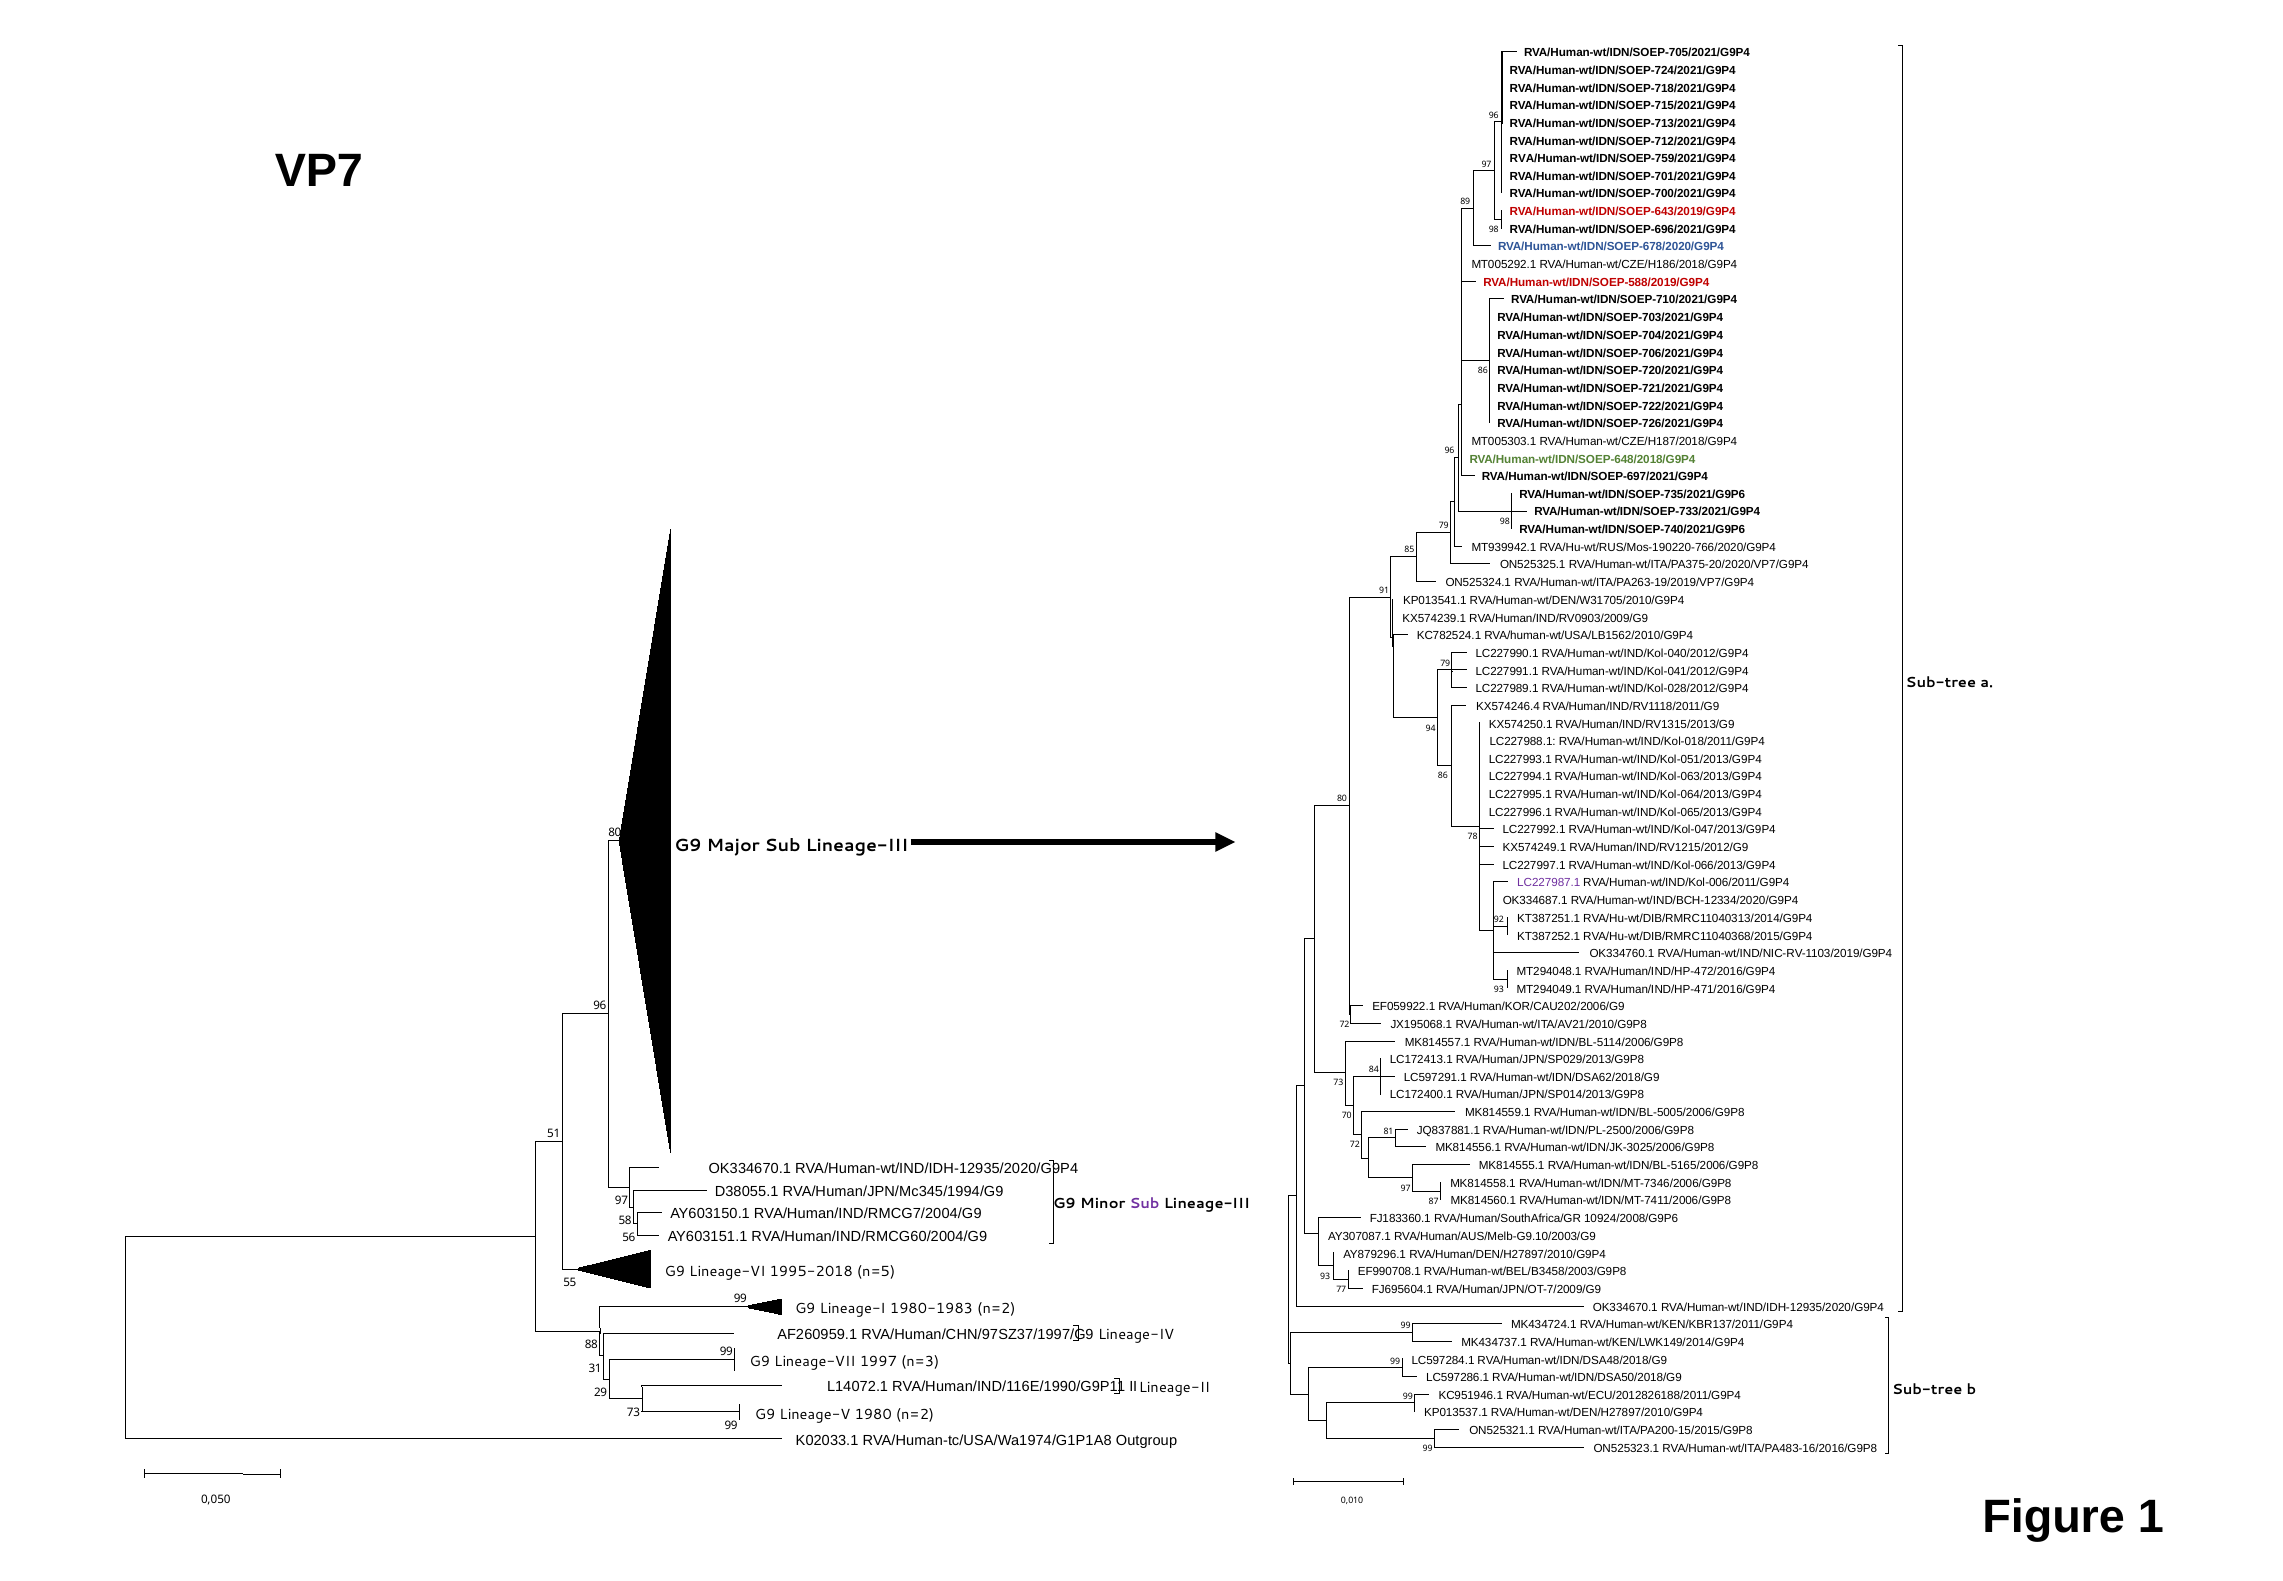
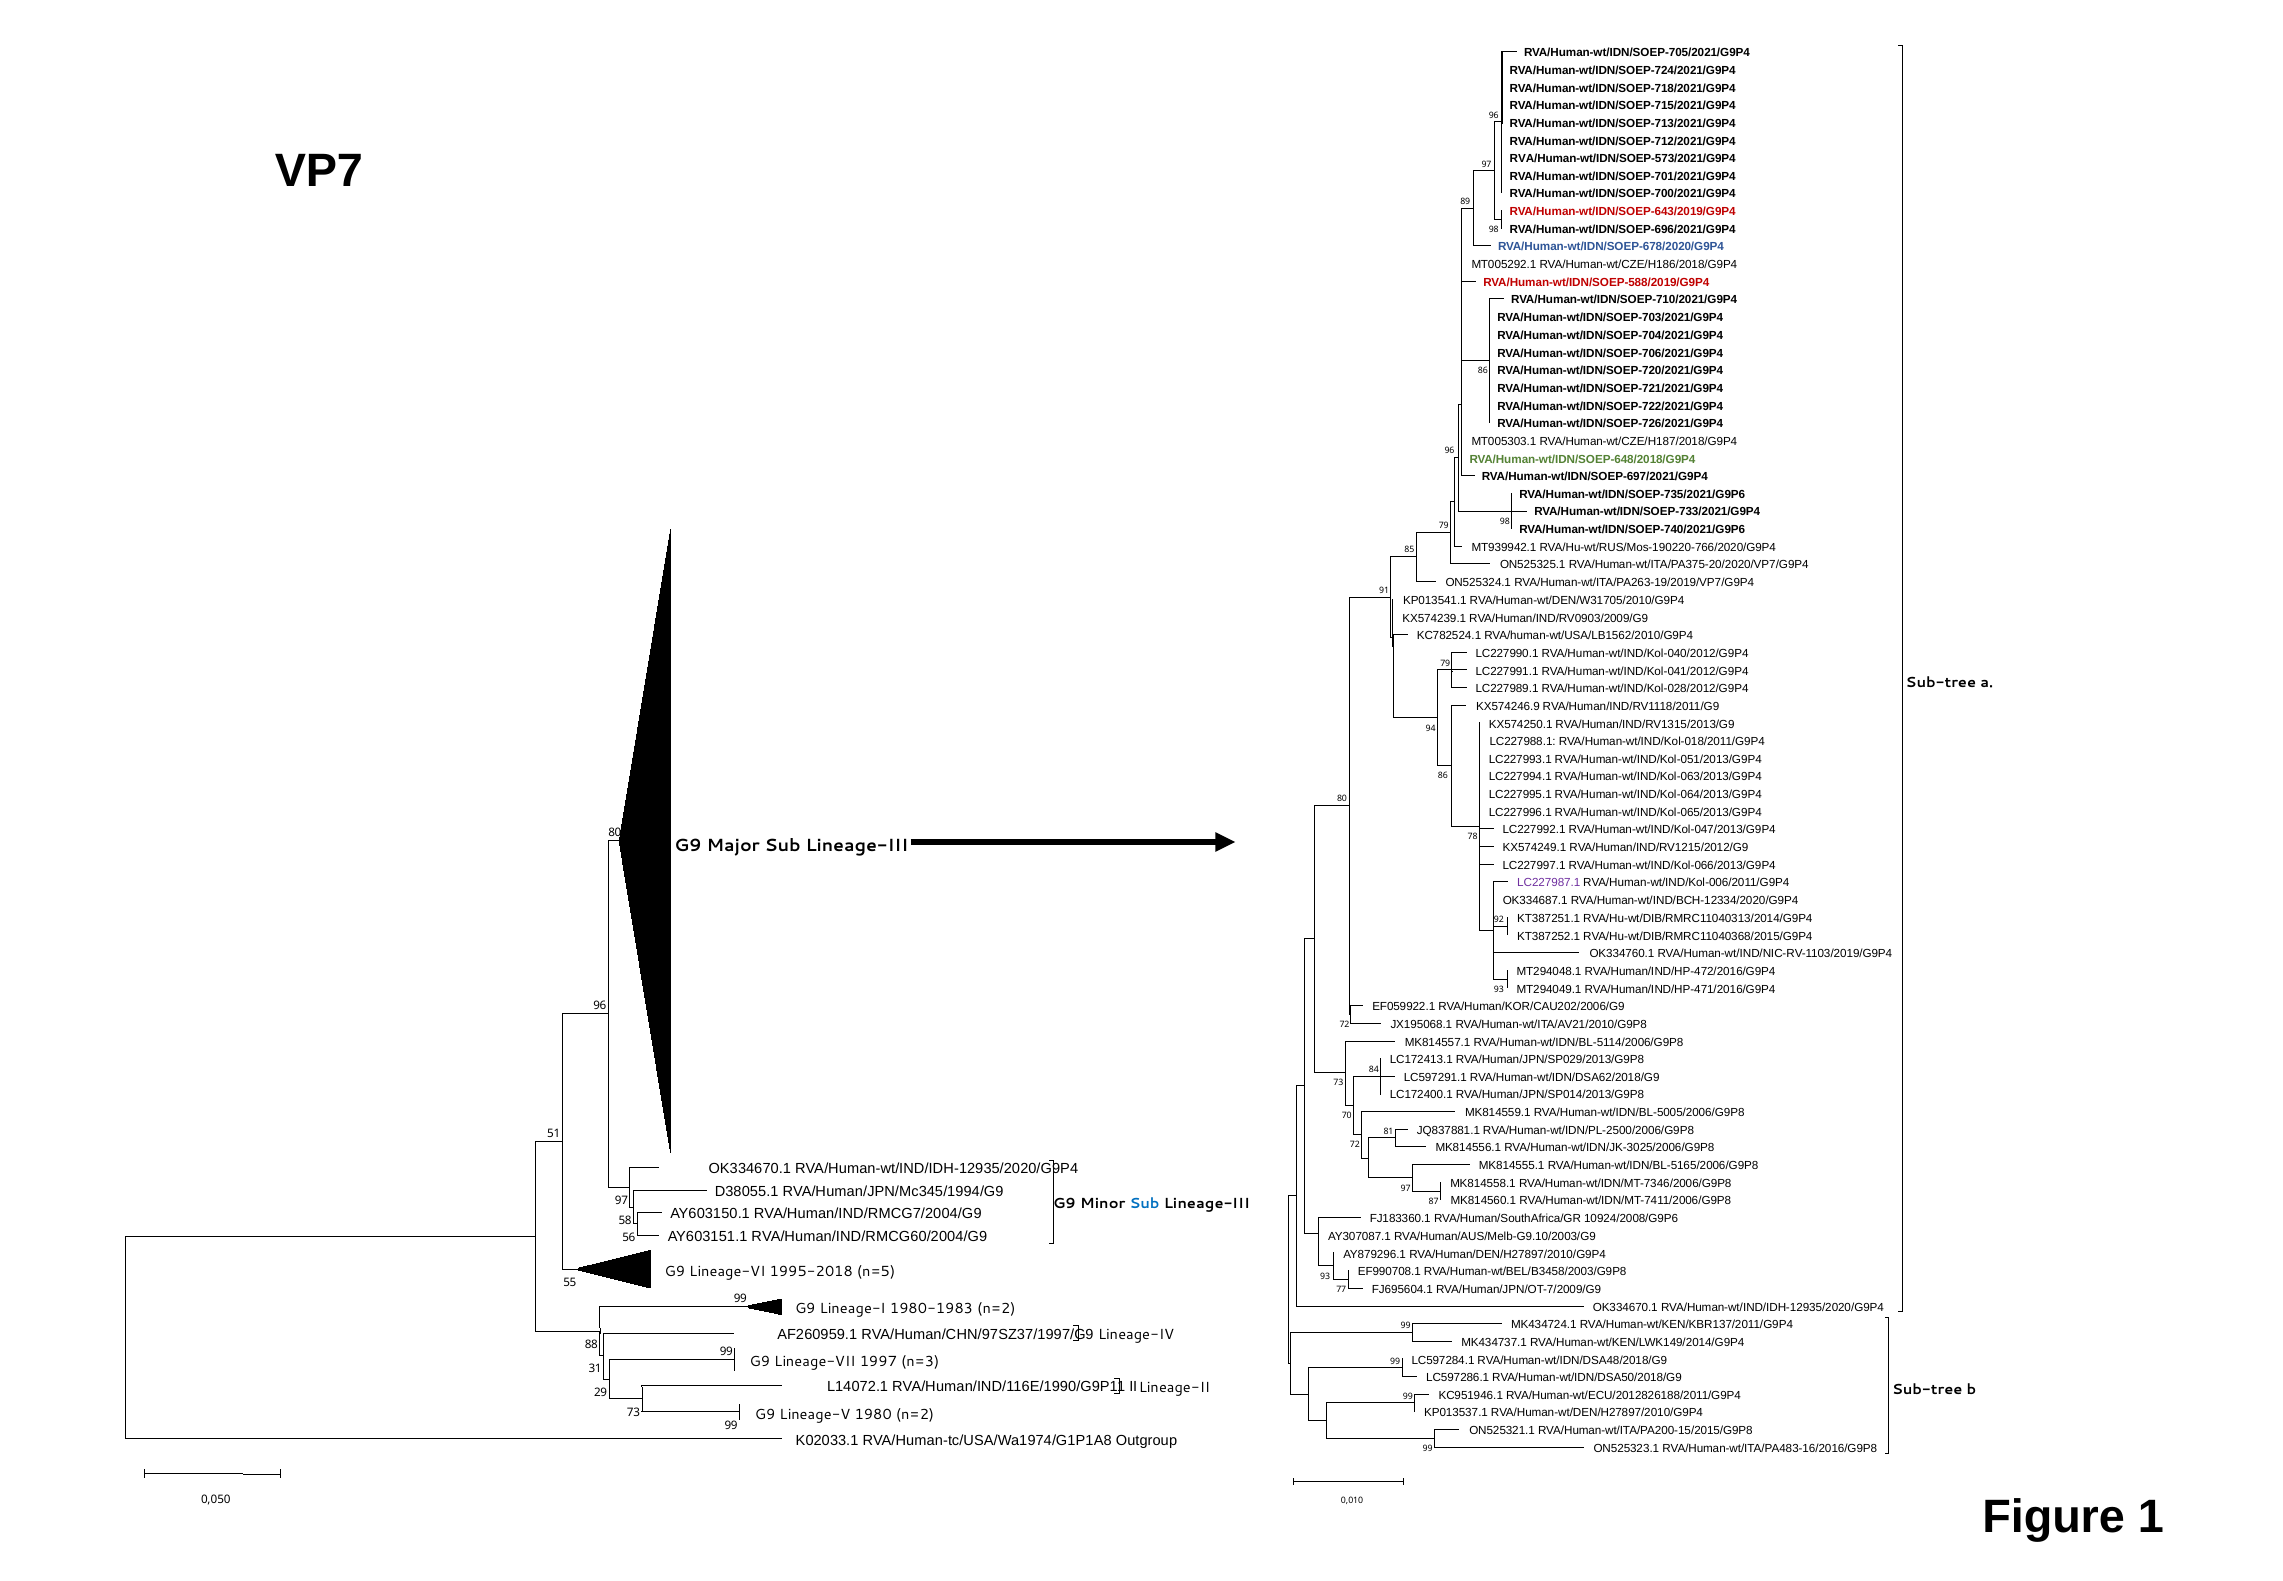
RVA/Human-wt/IDN/SOEP-759/2021/G9P4: RVA/Human-wt/IDN/SOEP-759/2021/G9P4 -> RVA/Human-wt/IDN/SOEP-573/2021/G9P4 (1623, 159)
KX574246.4: KX574246.4 -> KX574246.9 (1508, 706)
Sub colour: purple -> blue (1144, 1203)
